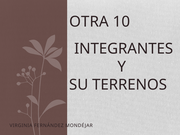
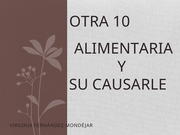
INTEGRANTES: INTEGRANTES -> ALIMENTARIA (124, 49)
TERRENOS: TERRENOS -> CAUSARLE (129, 85)
